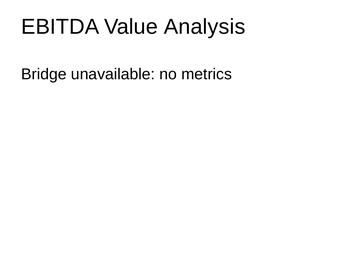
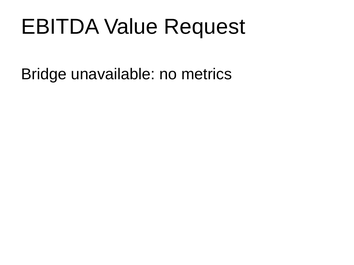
Analysis: Analysis -> Request (205, 27)
